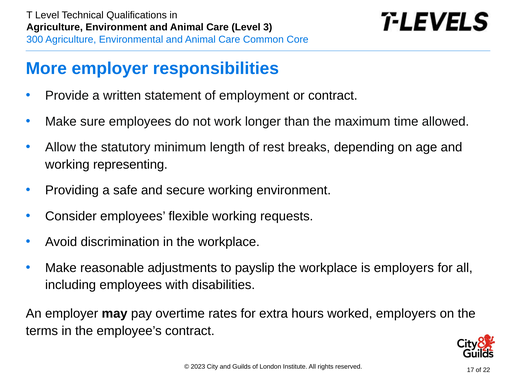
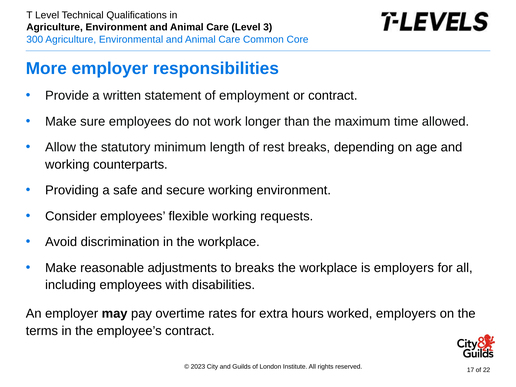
representing: representing -> counterparts (130, 165)
to payslip: payslip -> breaks (255, 268)
